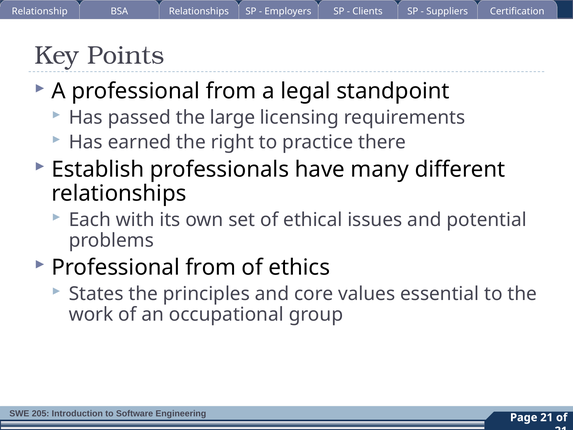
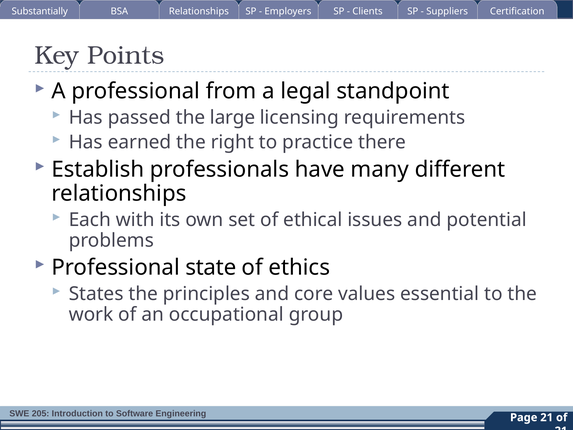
Relationship: Relationship -> Substantially (40, 11)
from: from -> state (211, 267)
